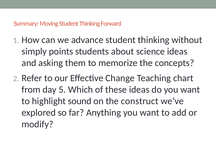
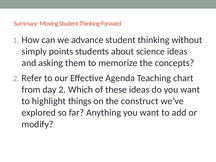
Change: Change -> Agenda (120, 78)
day 5: 5 -> 2 (62, 90)
sound: sound -> things (80, 101)
